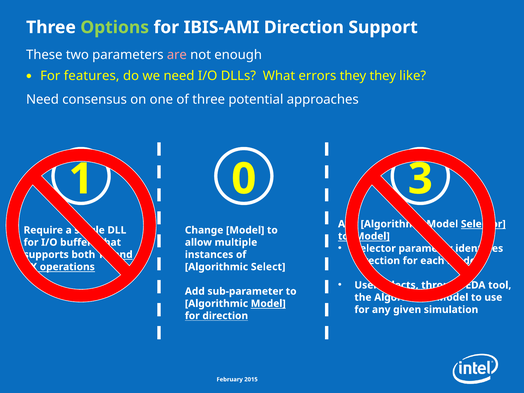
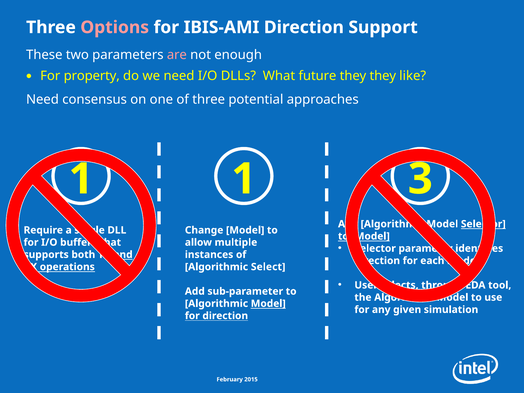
Options colour: light green -> pink (115, 27)
features: features -> property (92, 76)
errors: errors -> future (317, 76)
0: 0 -> 1 (244, 179)
